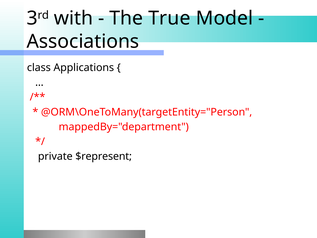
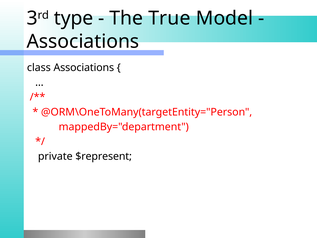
with: with -> type (74, 18)
class Applications: Applications -> Associations (84, 68)
